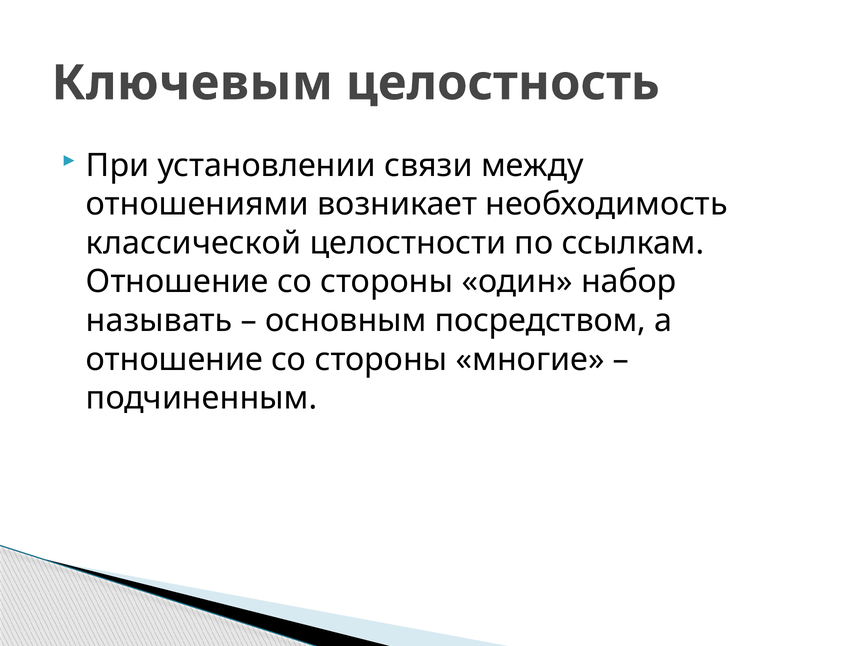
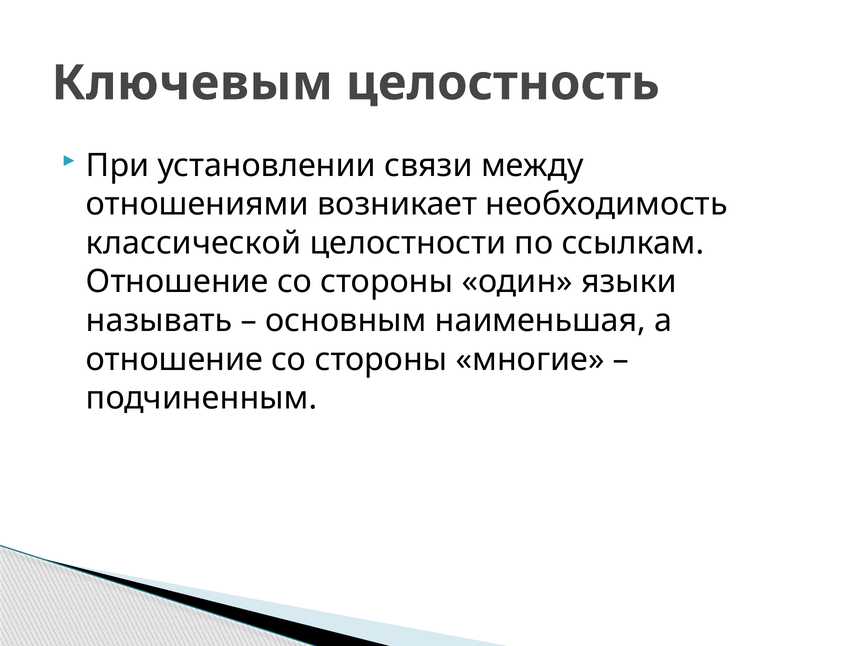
набор: набор -> языки (629, 282)
посредством: посредством -> наименьшая (540, 320)
